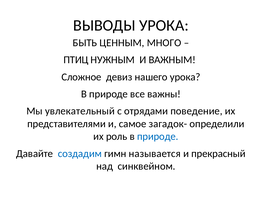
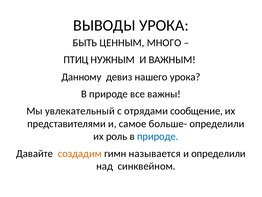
Сложное: Сложное -> Данному (81, 77)
поведение: поведение -> сообщение (197, 111)
загадок-: загадок- -> больше- (168, 123)
создадим colour: blue -> orange (80, 153)
и прекрасный: прекрасный -> определили (218, 153)
